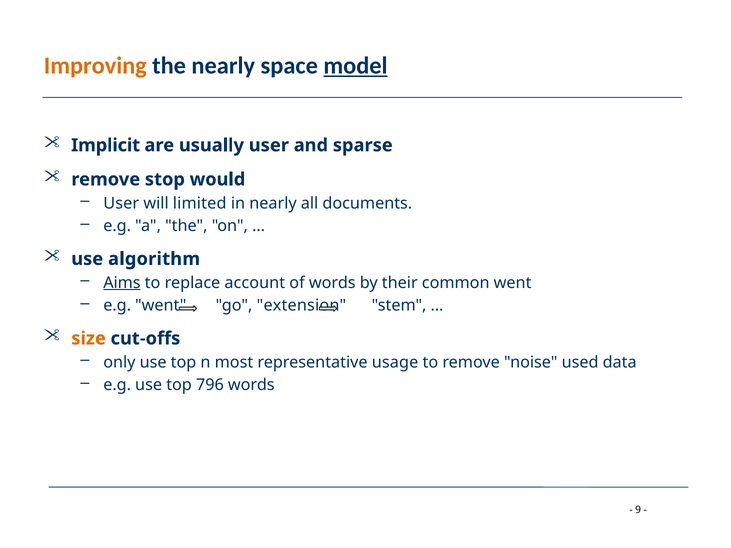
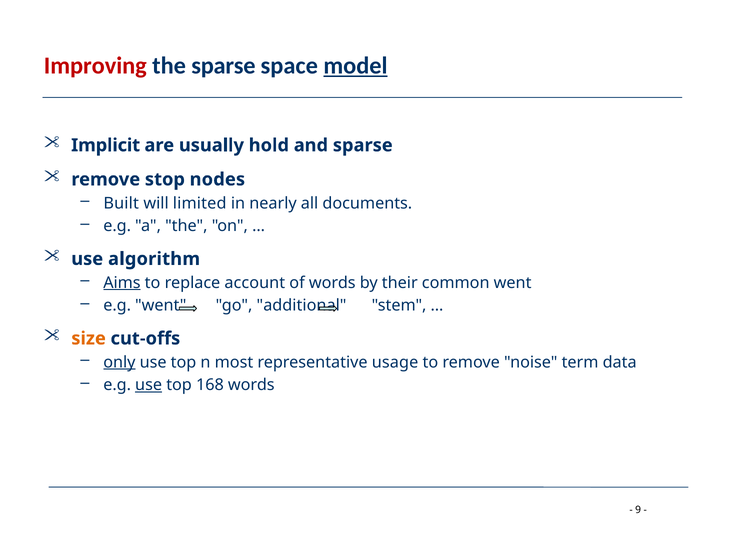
Improving colour: orange -> red (95, 66)
the nearly: nearly -> sparse (223, 66)
usually user: user -> hold (269, 145)
would: would -> nodes (217, 179)
User: User -> Built (121, 203)
extension: extension -> additional (302, 306)
only underline: none -> present (119, 362)
used: used -> term (580, 362)
use underline: none -> present (149, 385)
796: 796 -> 168 (210, 385)
